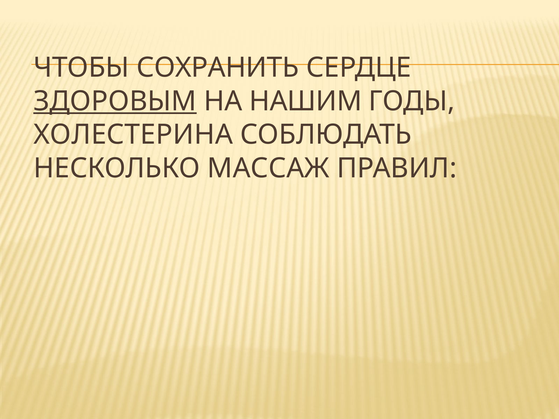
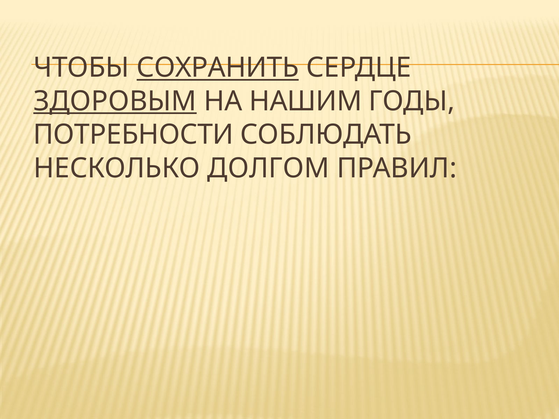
СОХРАНИТЬ underline: none -> present (218, 68)
ХОЛЕСТЕРИНА: ХОЛЕСТЕРИНА -> ПОТРЕБНОСТИ (133, 135)
МАССАЖ: МАССАЖ -> ДОЛГОМ (268, 168)
